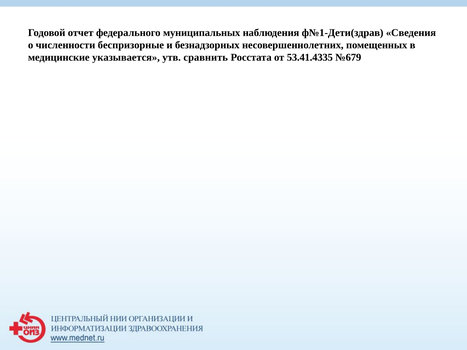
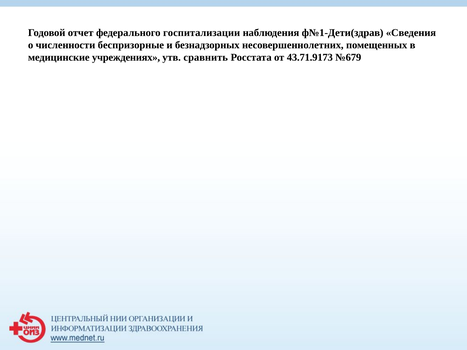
муниципальных: муниципальных -> госпитализации (202, 33)
указывается: указывается -> учреждениях (126, 58)
53.41.4335: 53.41.4335 -> 43.71.9173 (310, 58)
